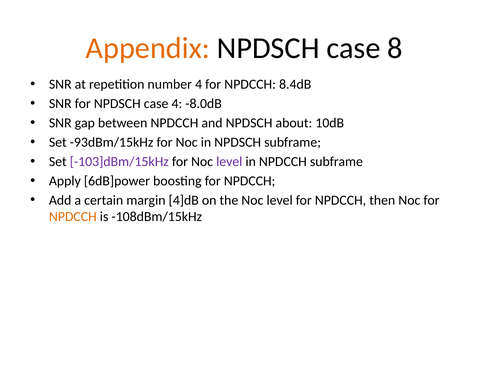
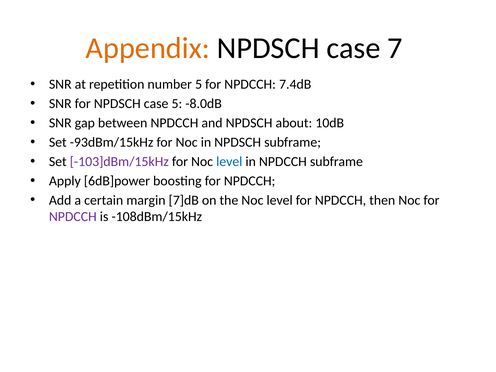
8: 8 -> 7 (395, 48)
number 4: 4 -> 5 (199, 84)
8.4dB: 8.4dB -> 7.4dB (295, 84)
case 4: 4 -> 5 (177, 104)
level colour: purple -> blue (229, 162)
4]dB: 4]dB -> 7]dB (184, 200)
NPDCCH colour: orange -> purple (73, 217)
